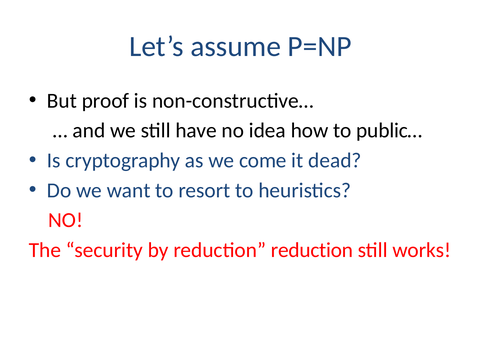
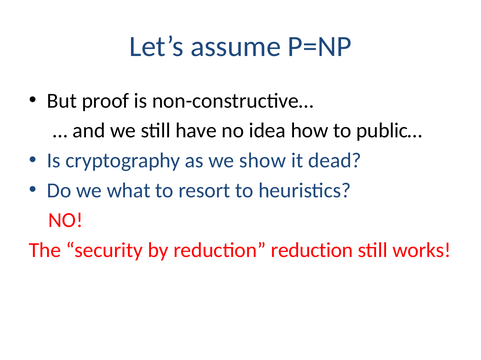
come: come -> show (263, 161)
want: want -> what (129, 191)
